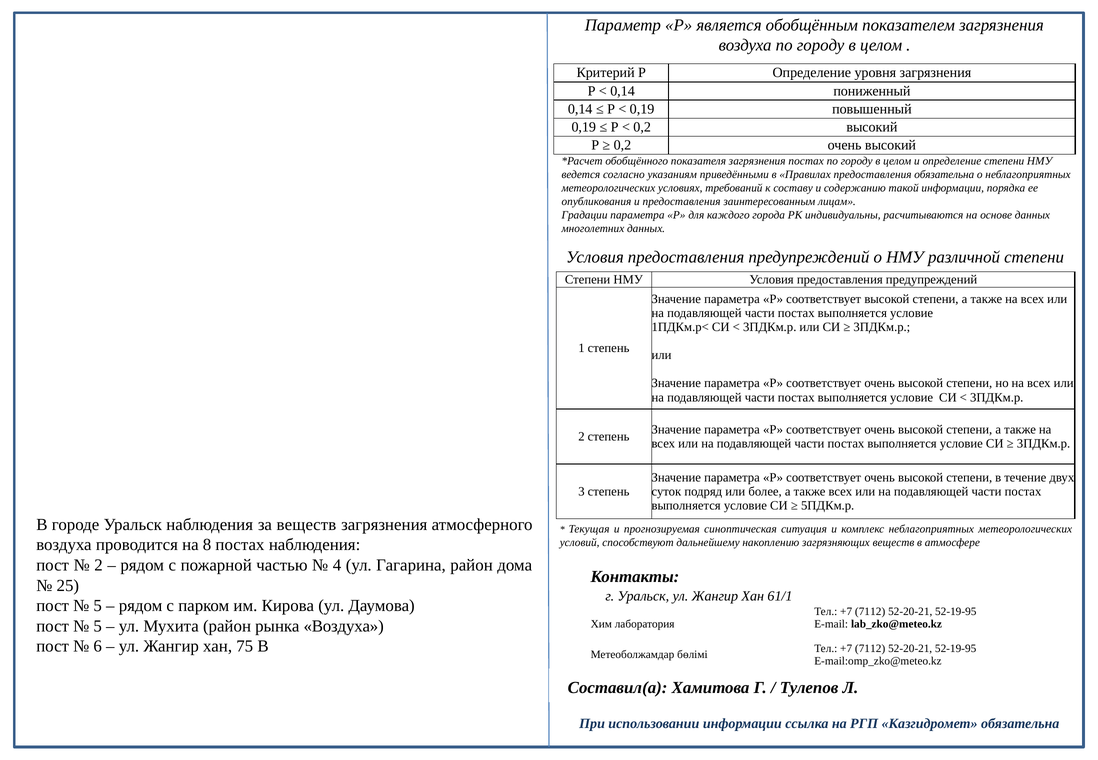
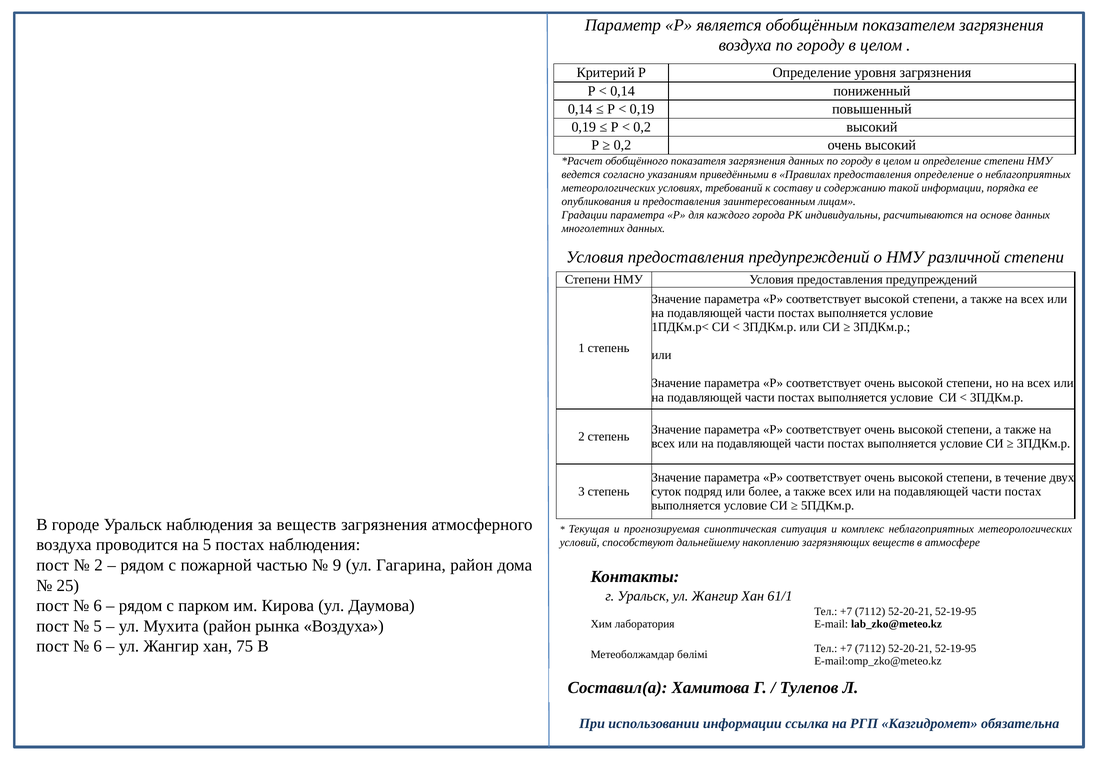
загрязнения постах: постах -> данных (806, 161)
предоставления обязательна: обязательна -> определение (944, 174)
на 8: 8 -> 5 (207, 545)
4: 4 -> 9 (337, 565)
5: 5 -> 6 (98, 606)
